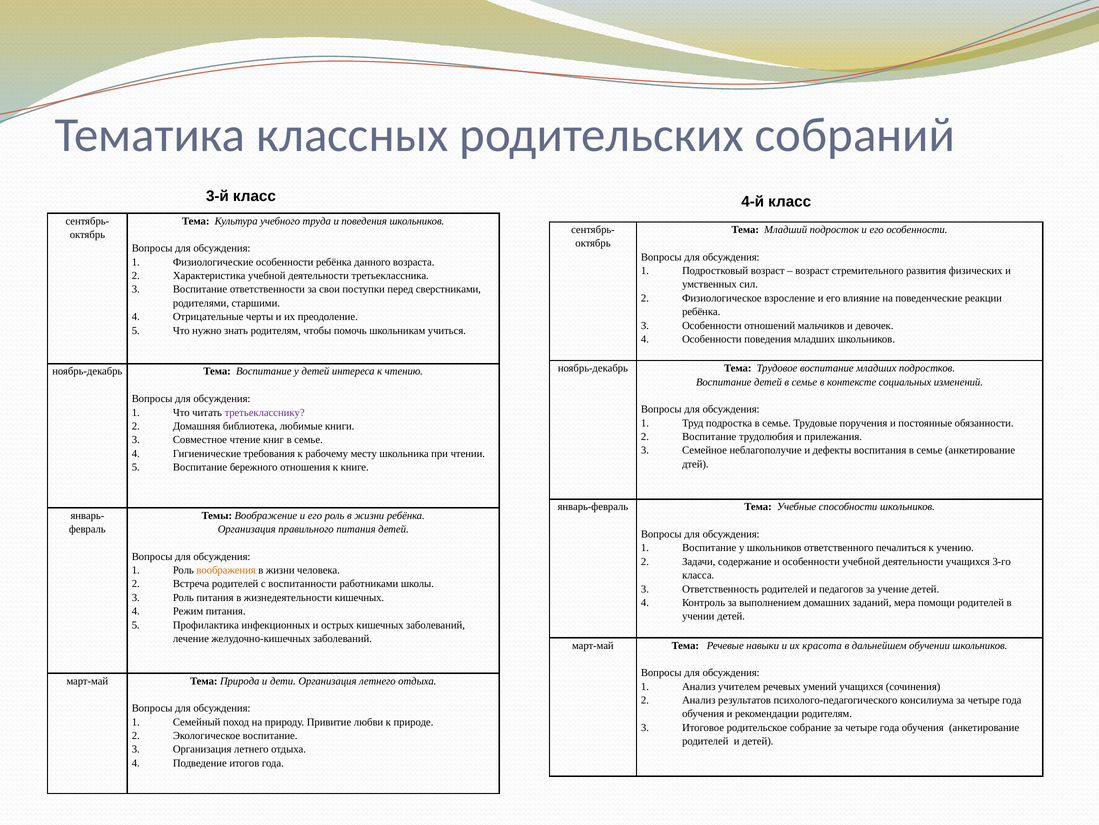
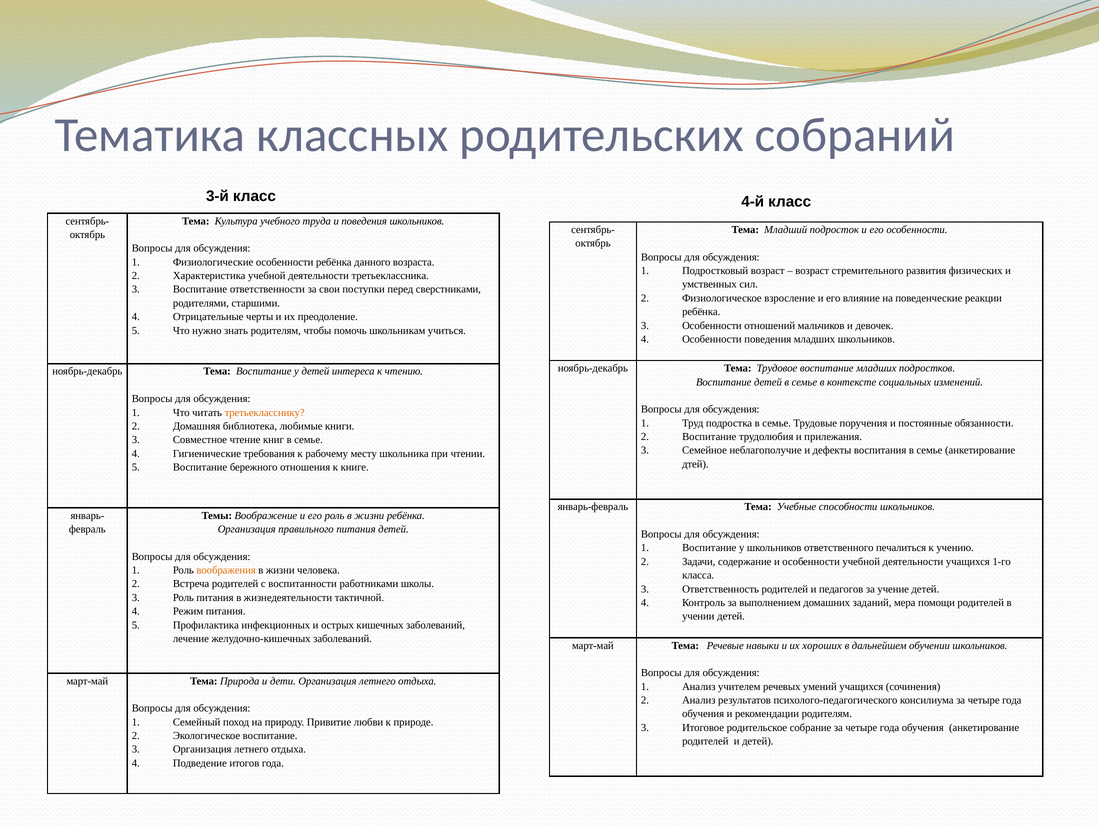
третьекласснику colour: purple -> orange (265, 412)
3-го: 3-го -> 1-го (1002, 561)
жизнедеятельности кишечных: кишечных -> тактичной (359, 597)
красота: красота -> хороших (822, 645)
